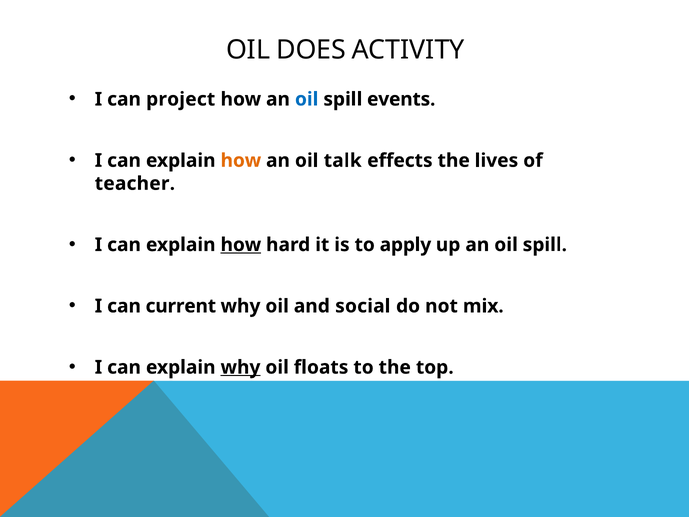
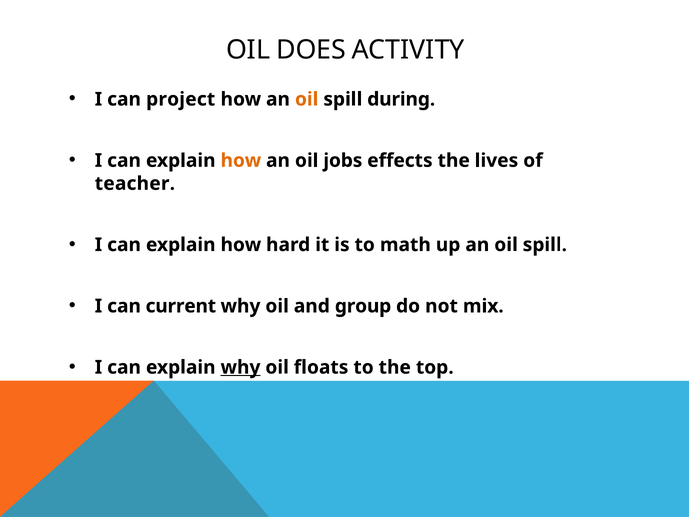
oil colour: blue -> orange (307, 99)
events: events -> during (401, 99)
talk: talk -> jobs (343, 160)
how underline: present -> none (241, 245)
apply: apply -> math (405, 245)
social: social -> group (363, 306)
